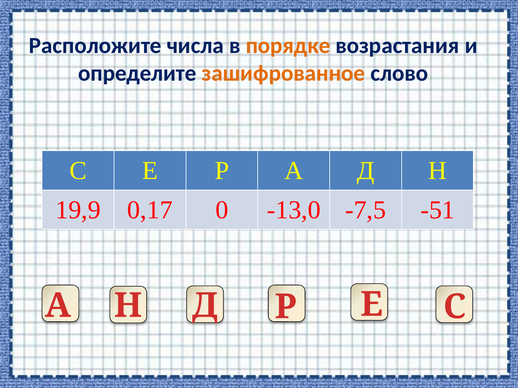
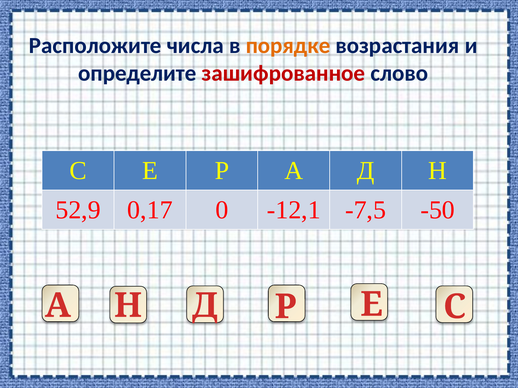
зашифрованное colour: orange -> red (283, 73)
19,9: 19,9 -> 52,9 (78, 210)
-13,0: -13,0 -> -12,1 (294, 210)
-51: -51 -> -50 (438, 210)
